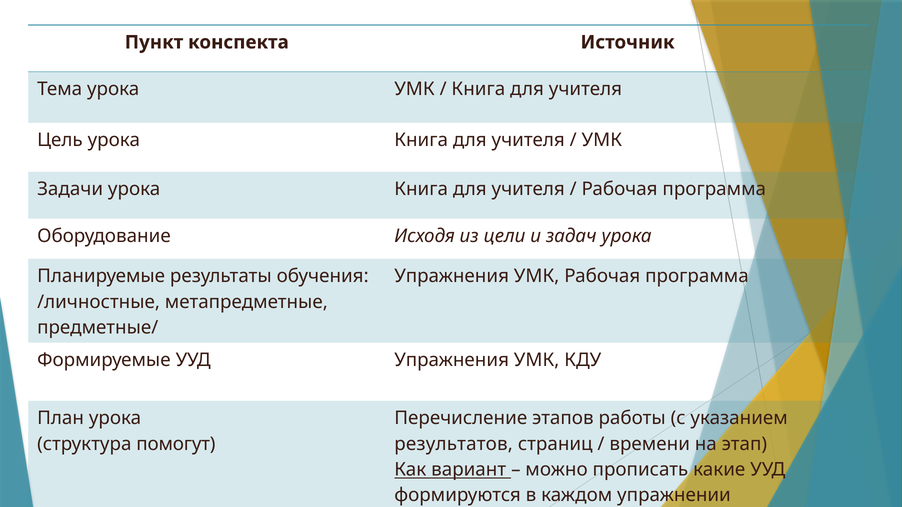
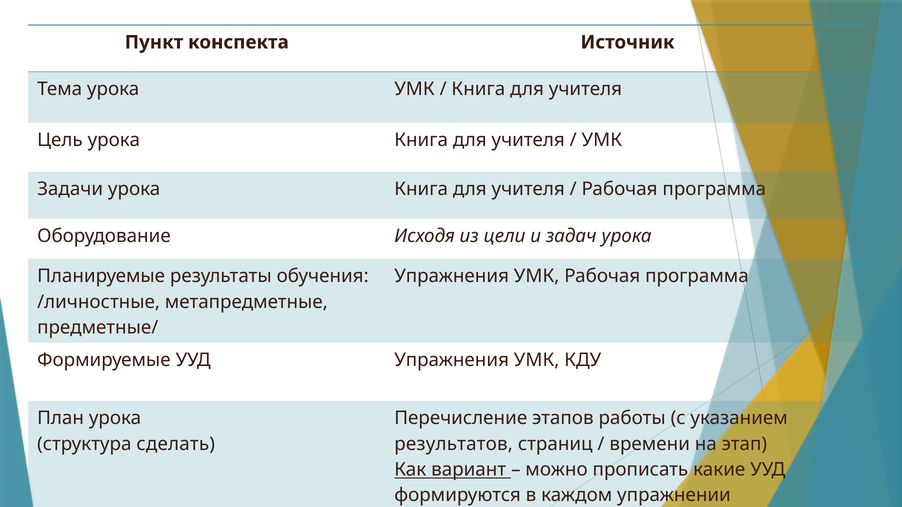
помогут: помогут -> сделать (176, 444)
